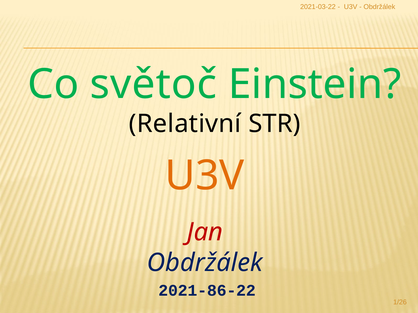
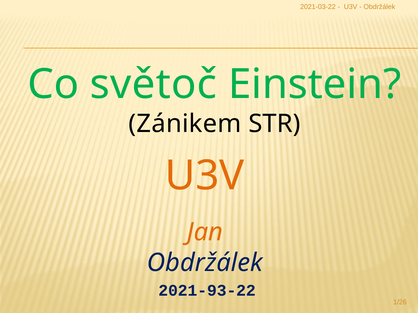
Relativní: Relativní -> Zánikem (185, 124)
Jan colour: red -> orange (205, 233)
2021-86-22: 2021-86-22 -> 2021-93-22 (207, 291)
